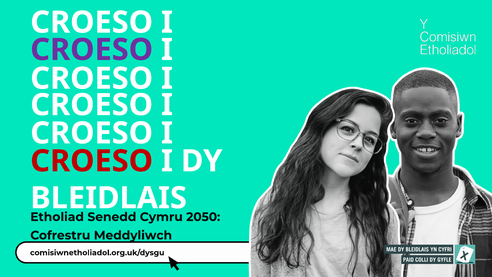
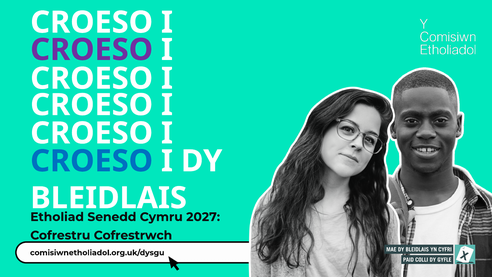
CROESO colour: red -> blue (92, 161)
2050: 2050 -> 2027 (203, 217)
Meddyliwch: Meddyliwch -> Cofrestrwch (133, 235)
